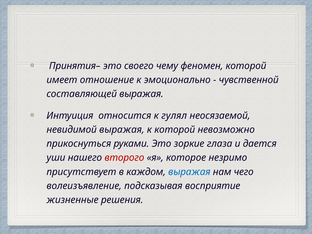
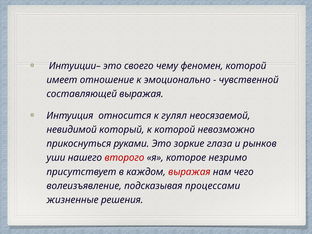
Принятия–: Принятия– -> Интуиции– (75, 66)
невидимой выражая: выражая -> который (122, 130)
дается: дается -> рынков (260, 144)
выражая colour: blue -> red (189, 172)
восприятие: восприятие -> процессами (213, 186)
